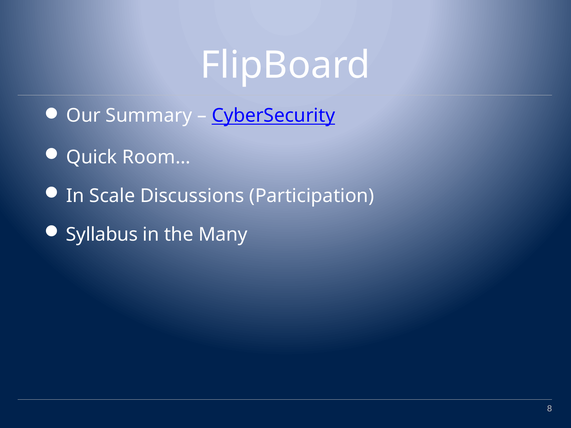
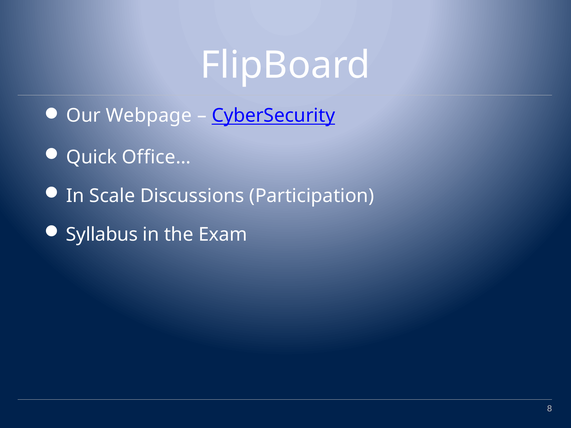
Summary: Summary -> Webpage (149, 116)
Room…: Room… -> Office… (156, 157)
Many: Many -> Exam (223, 235)
